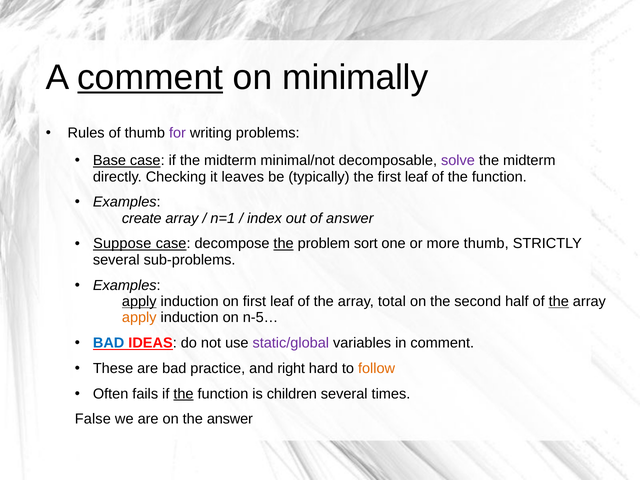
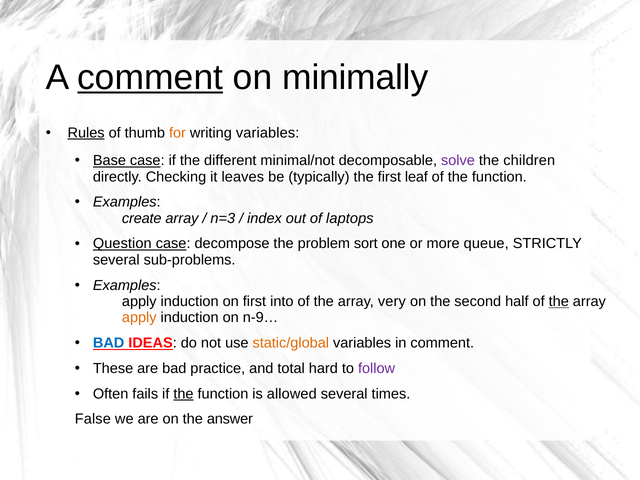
Rules underline: none -> present (86, 133)
for colour: purple -> orange (177, 133)
writing problems: problems -> variables (268, 133)
if the midterm: midterm -> different (230, 161)
midterm: midterm -> children (529, 161)
n=1: n=1 -> n=3 (223, 218)
of answer: answer -> laptops (350, 218)
Suppose: Suppose -> Question (122, 244)
the underline: present -> none (284, 244)
more thumb: thumb -> queue (486, 244)
apply underline: present -> none (139, 301)
on first leaf: leaf -> into (282, 301)
total: total -> very (392, 301)
n-5…: n-5… -> n-9… (261, 318)
static/global colour: purple -> orange (291, 343)
right: right -> total (291, 368)
follow colour: orange -> purple (377, 368)
children: children -> allowed (292, 394)
